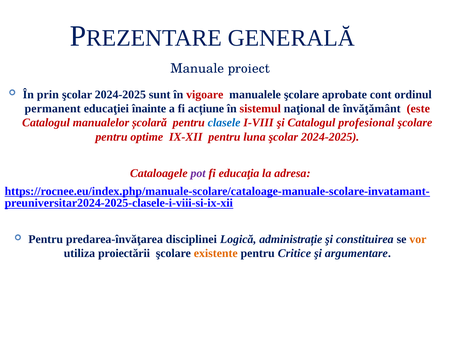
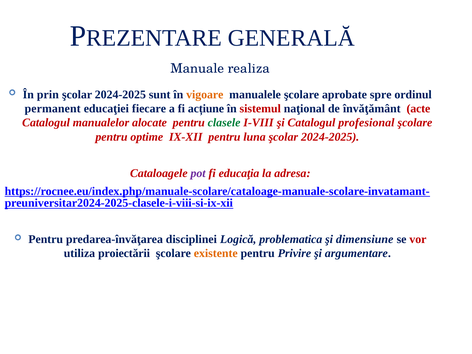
proiect: proiect -> realiza (249, 69)
vigoare colour: red -> orange (205, 94)
cont: cont -> spre (381, 94)
înainte: înainte -> fiecare (149, 109)
este: este -> acte (418, 109)
școlară: școlară -> alocate (149, 123)
clasele colour: blue -> green (224, 123)
administrație: administrație -> problematica (291, 239)
constituirea: constituirea -> dimensiune (365, 239)
vor colour: orange -> red (418, 239)
Critice: Critice -> Privire (294, 253)
